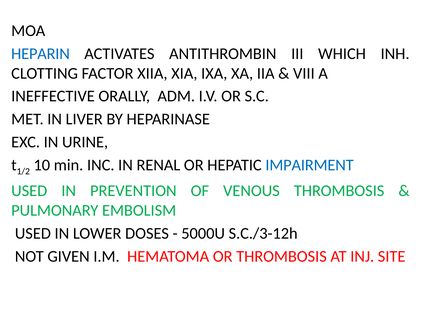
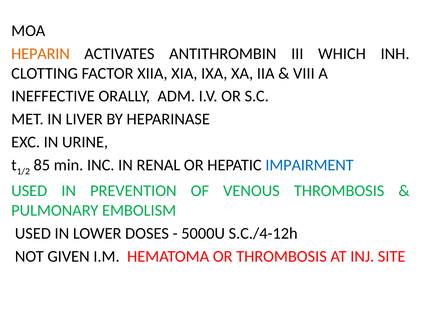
HEPARIN colour: blue -> orange (41, 54)
10: 10 -> 85 (42, 165)
S.C./3-12h: S.C./3-12h -> S.C./4-12h (263, 233)
